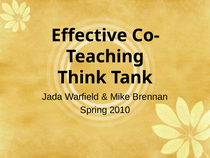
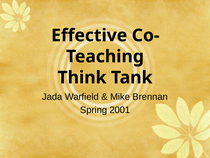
2010: 2010 -> 2001 (120, 110)
